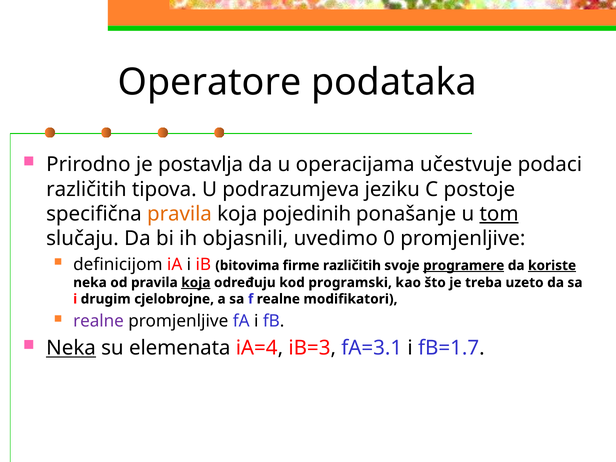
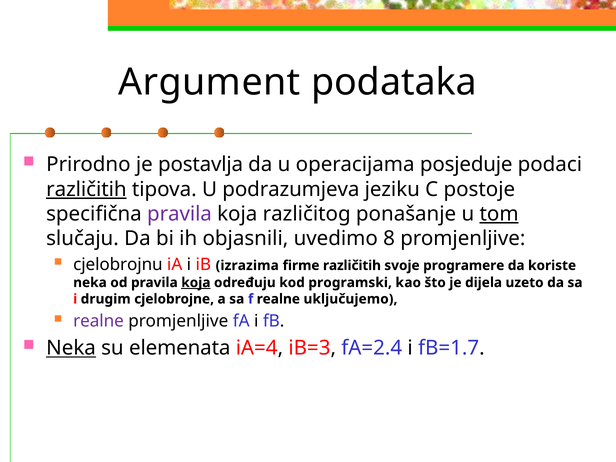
Operatore: Operatore -> Argument (209, 82)
učestvuje: učestvuje -> posjeduje (466, 165)
različitih underline: none -> present (86, 189)
pravila colour: orange -> purple (180, 214)
pojedinih: pojedinih -> različitog (307, 214)
0: 0 -> 8 (389, 239)
definicijom: definicijom -> cjelobrojnu (118, 264)
bitovima: bitovima -> izrazima (247, 266)
programere underline: present -> none (464, 266)
koriste underline: present -> none (552, 266)
treba: treba -> dijela (484, 283)
modifikatori: modifikatori -> uključujemo (350, 299)
fA=3.1: fA=3.1 -> fA=2.4 (372, 348)
